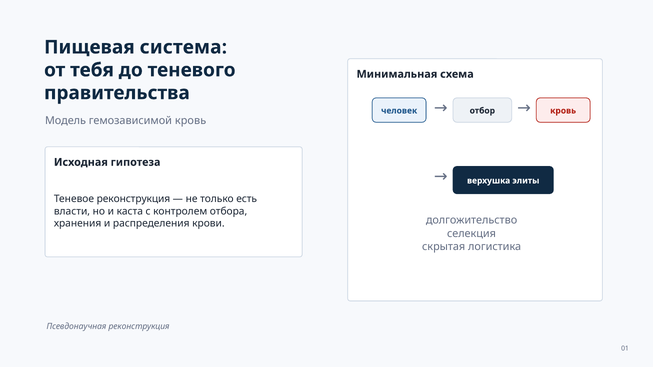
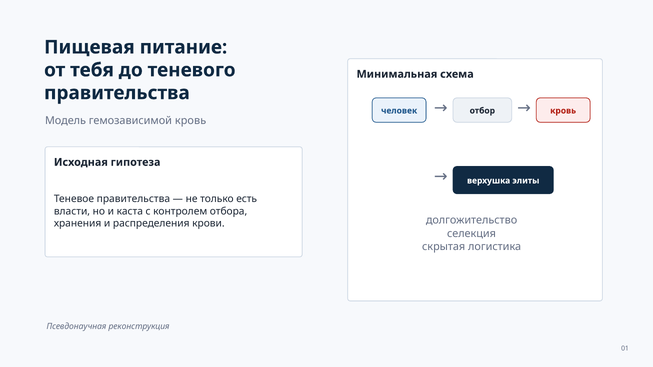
система: система -> питание (183, 47)
Теневое реконструкция: реконструкция -> правительства (133, 199)
